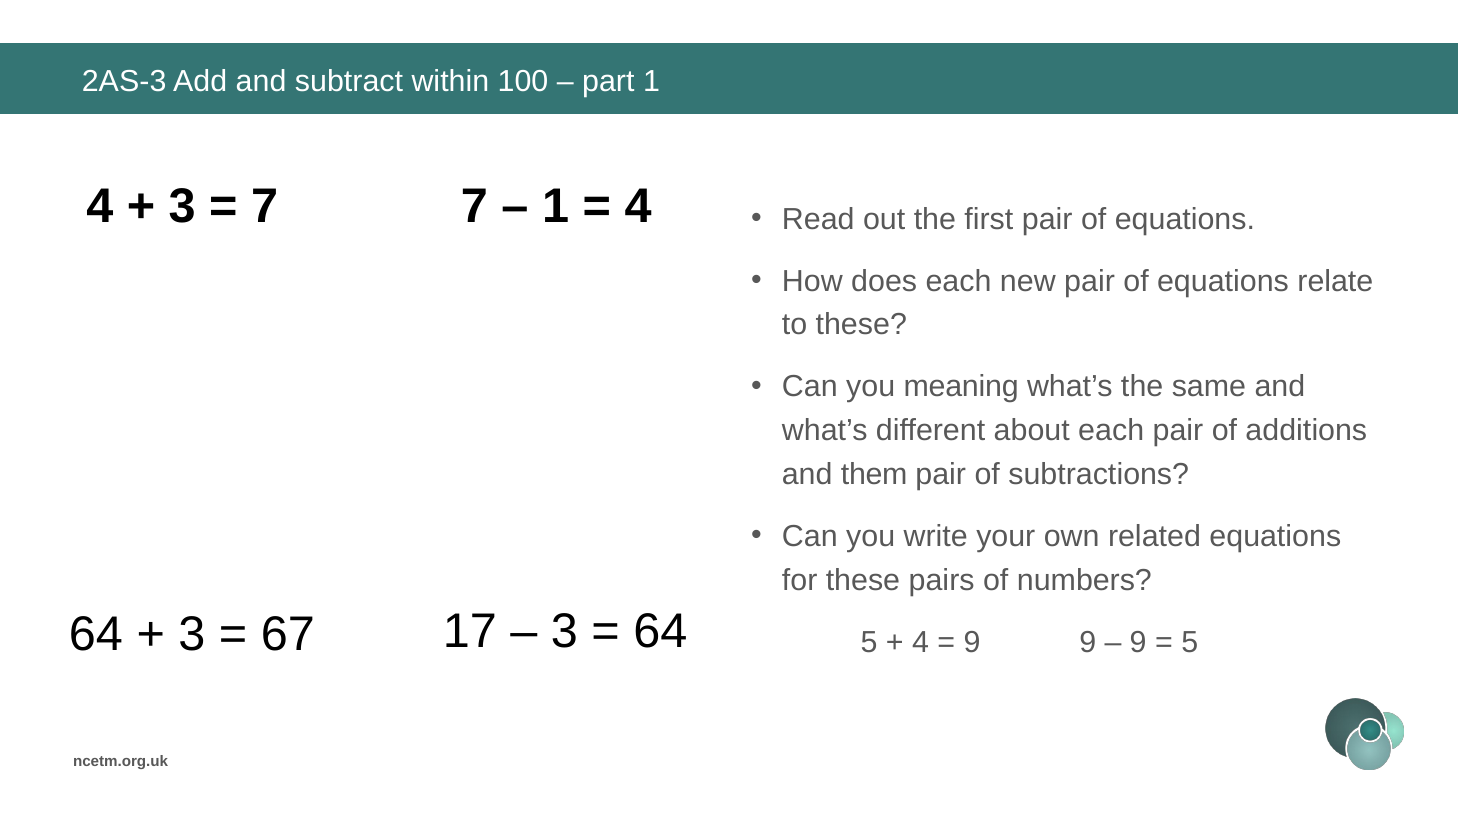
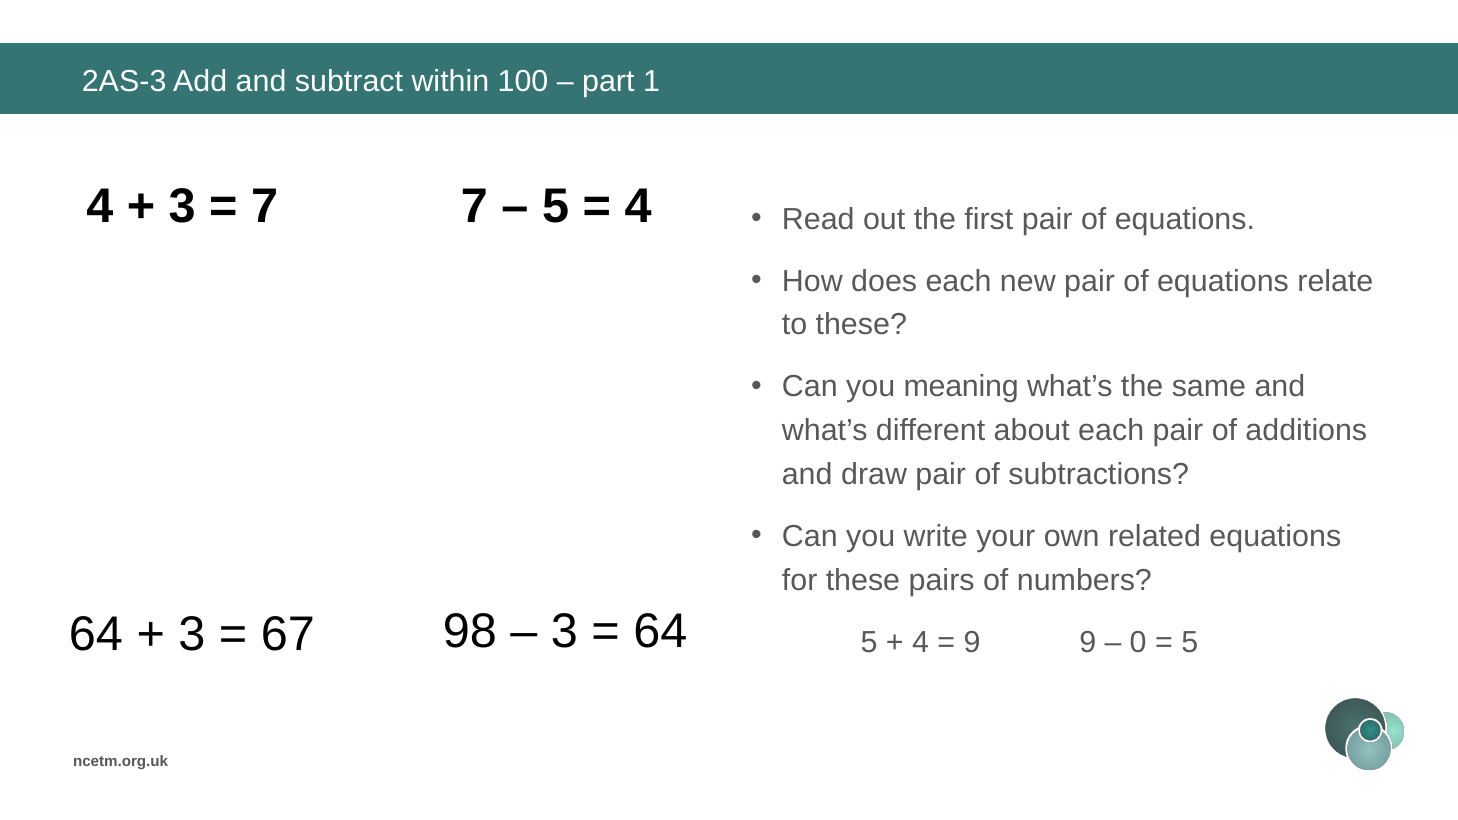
1: 1 -> 5 (556, 206)
them: them -> draw (874, 474)
17: 17 -> 98 (470, 631)
9: 9 -> 0 (1138, 642)
